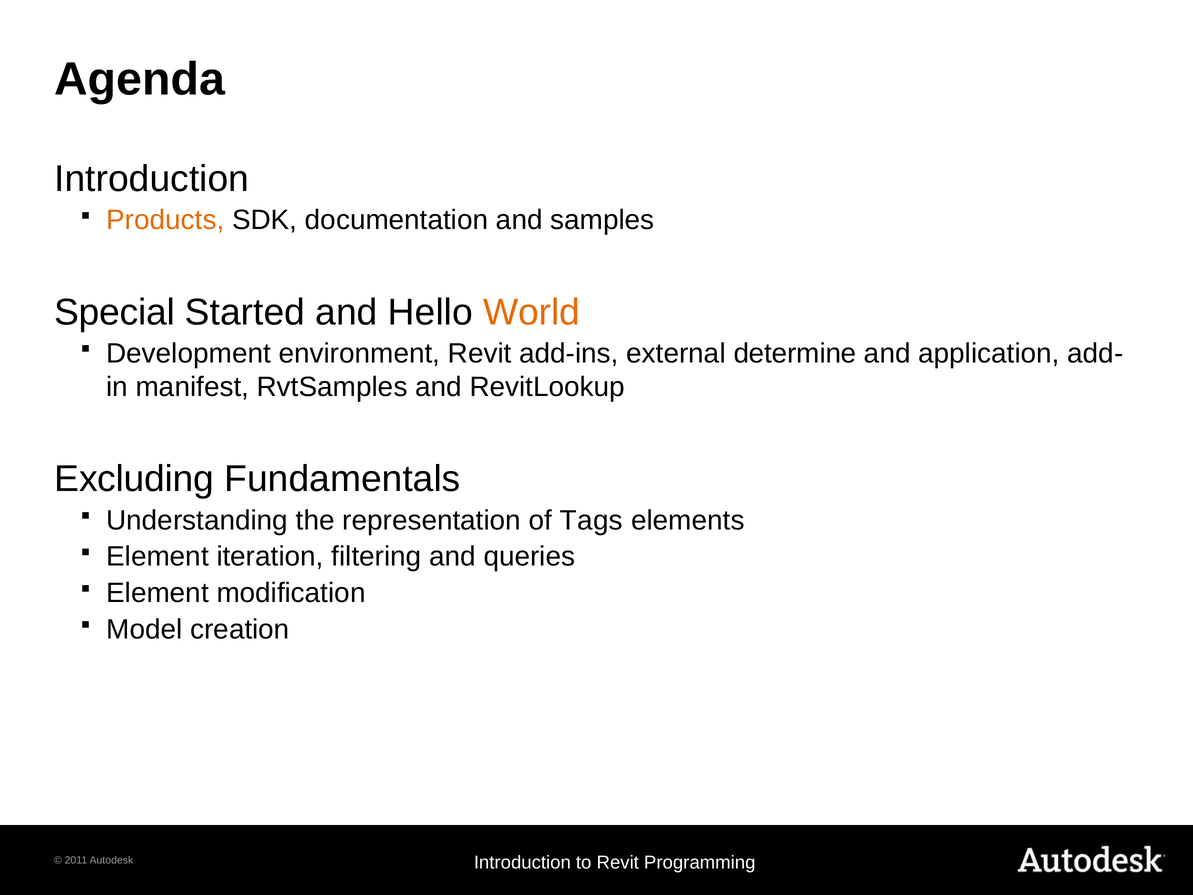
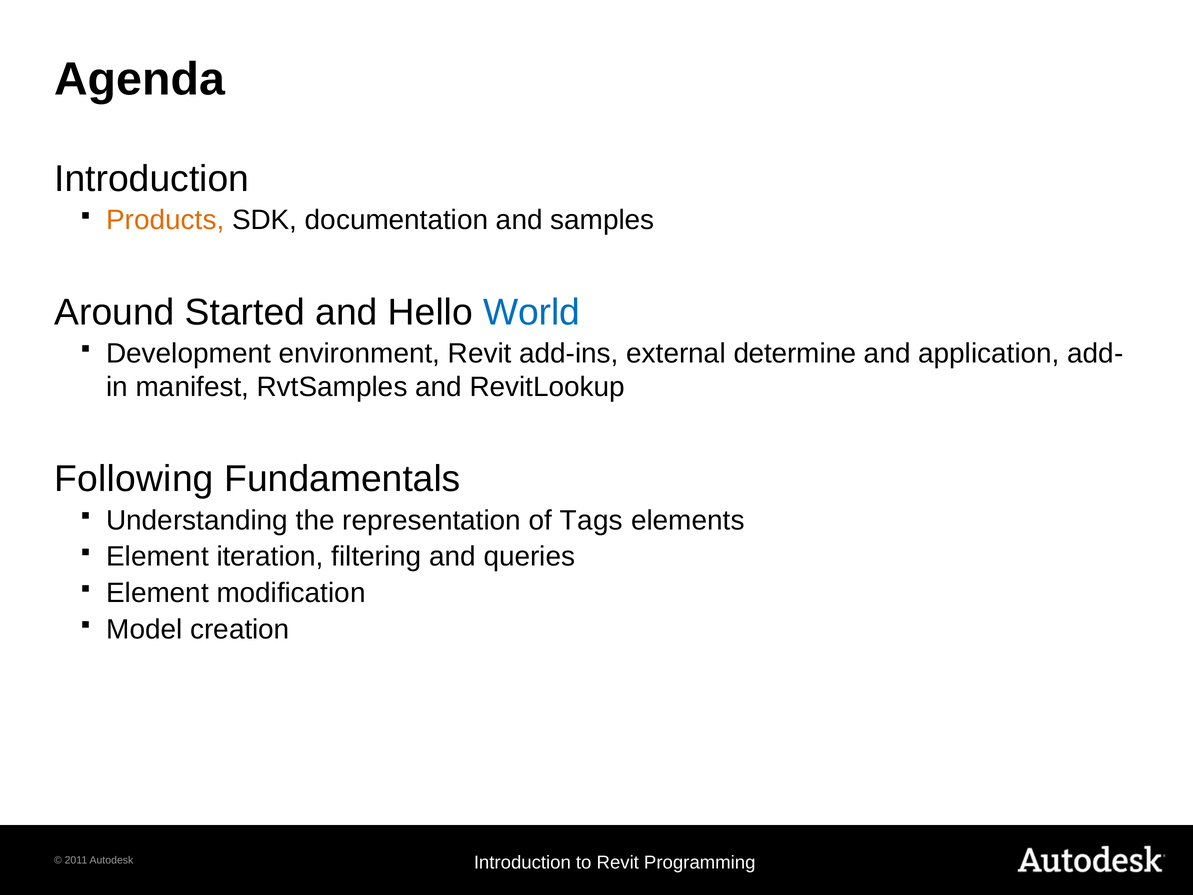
Special: Special -> Around (114, 312)
World colour: orange -> blue (532, 312)
Excluding: Excluding -> Following (134, 479)
